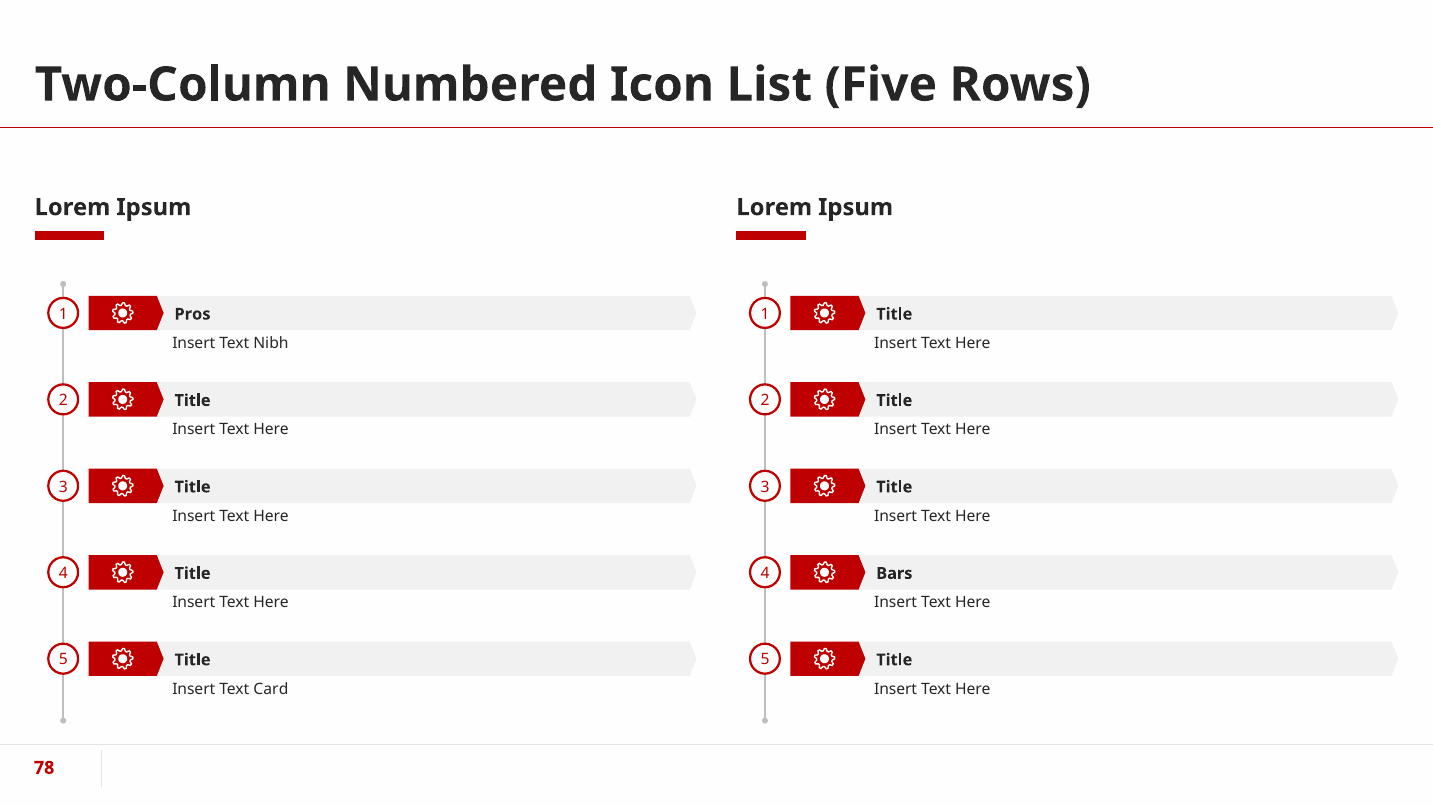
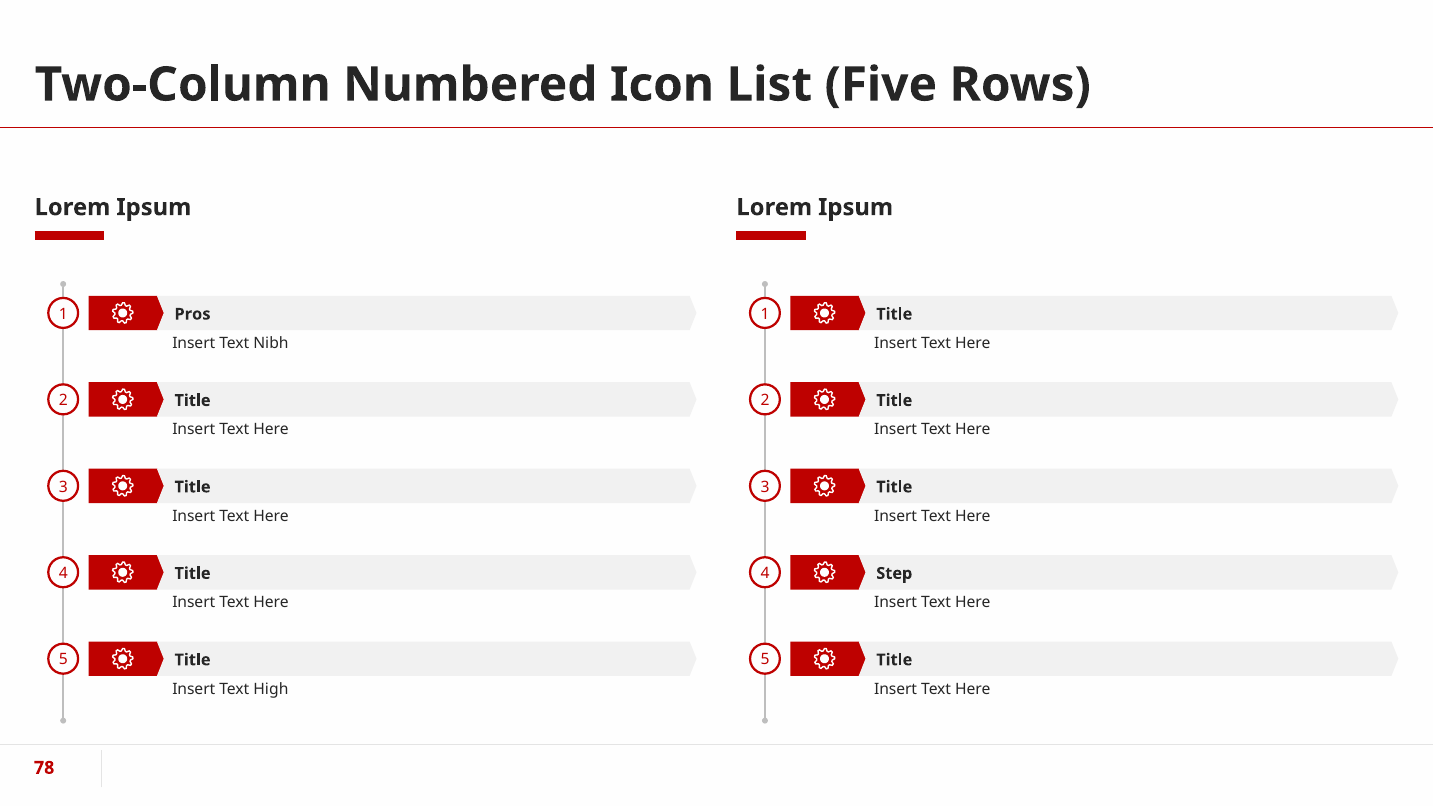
Bars: Bars -> Step (894, 573)
Card: Card -> High (271, 689)
